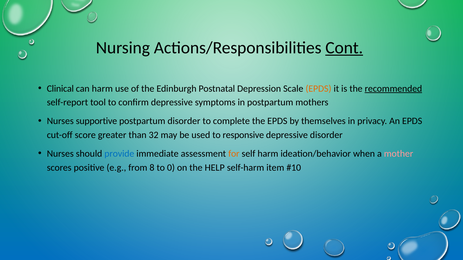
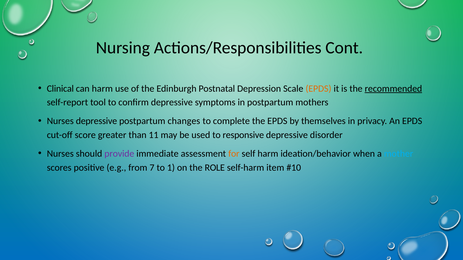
Cont underline: present -> none (344, 48)
Nurses supportive: supportive -> depressive (96, 121)
postpartum disorder: disorder -> changes (184, 121)
32: 32 -> 11 (154, 135)
provide colour: blue -> purple (119, 154)
mother colour: pink -> light blue (399, 154)
8: 8 -> 7 (152, 168)
0: 0 -> 1 (171, 168)
HELP: HELP -> ROLE (215, 168)
